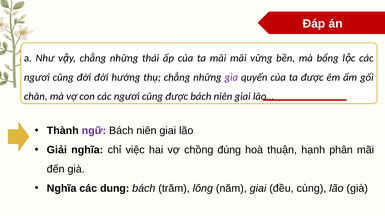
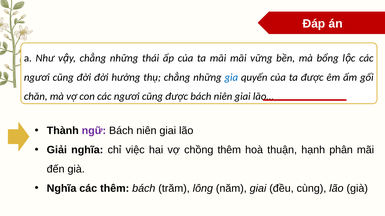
gia colour: purple -> blue (231, 77)
chồng đúng: đúng -> thêm (229, 150)
các dung: dung -> thêm (115, 189)
